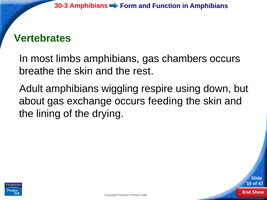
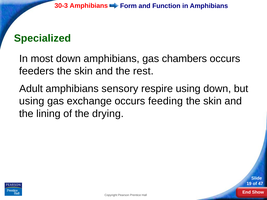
Vertebrates: Vertebrates -> Specialized (42, 38)
most limbs: limbs -> down (68, 59)
breathe: breathe -> feeders (37, 71)
wiggling: wiggling -> sensory (120, 89)
about: about -> using (32, 101)
